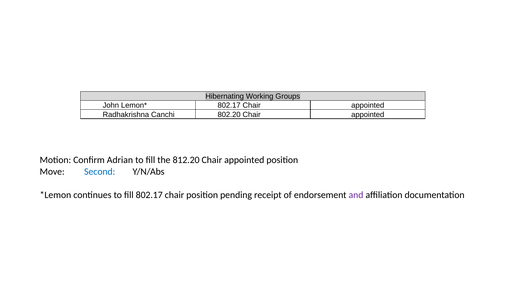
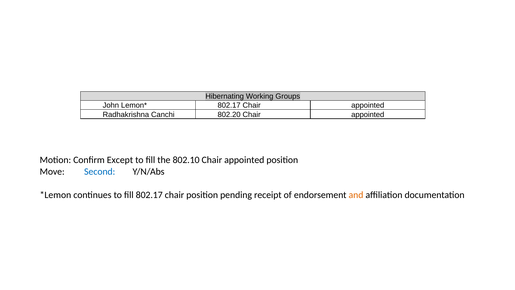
Adrian: Adrian -> Except (120, 160)
812.20: 812.20 -> 802.10 (186, 160)
and colour: purple -> orange (356, 195)
